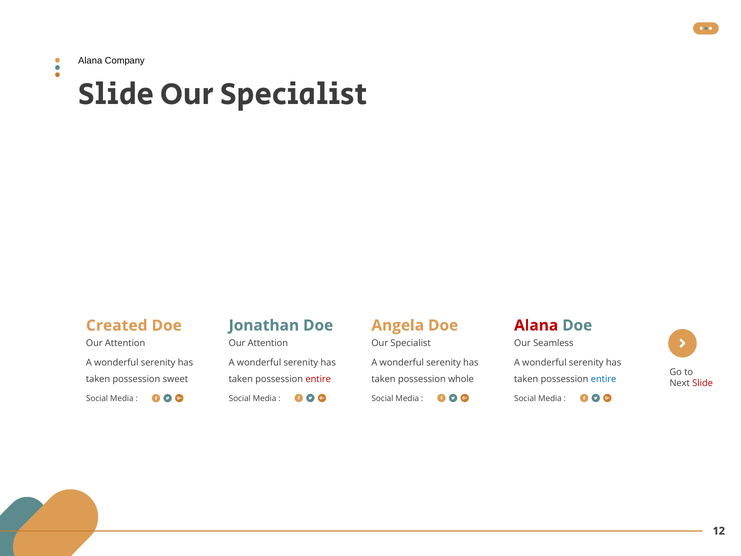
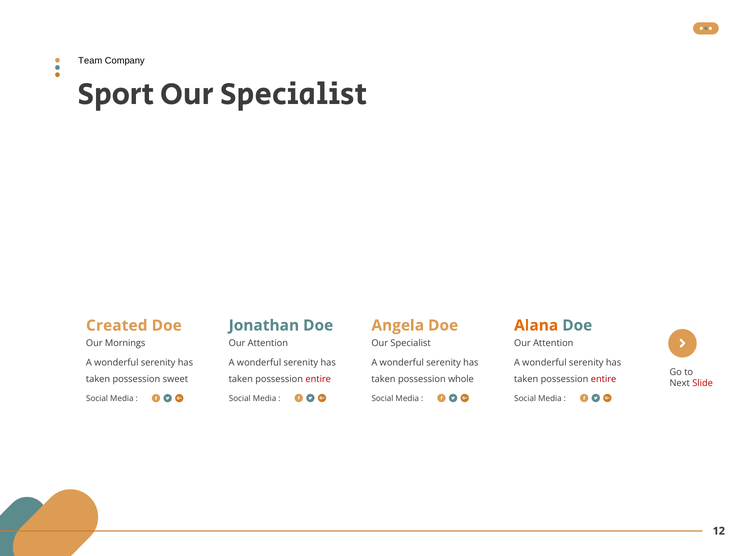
Alana: Alana -> Team (90, 60)
Slide: Slide -> Sport (116, 94)
Alana colour: red -> orange (536, 325)
Seamless: Seamless -> Attention (553, 343)
Attention: Attention -> Mornings (125, 343)
entire colour: blue -> red (604, 379)
